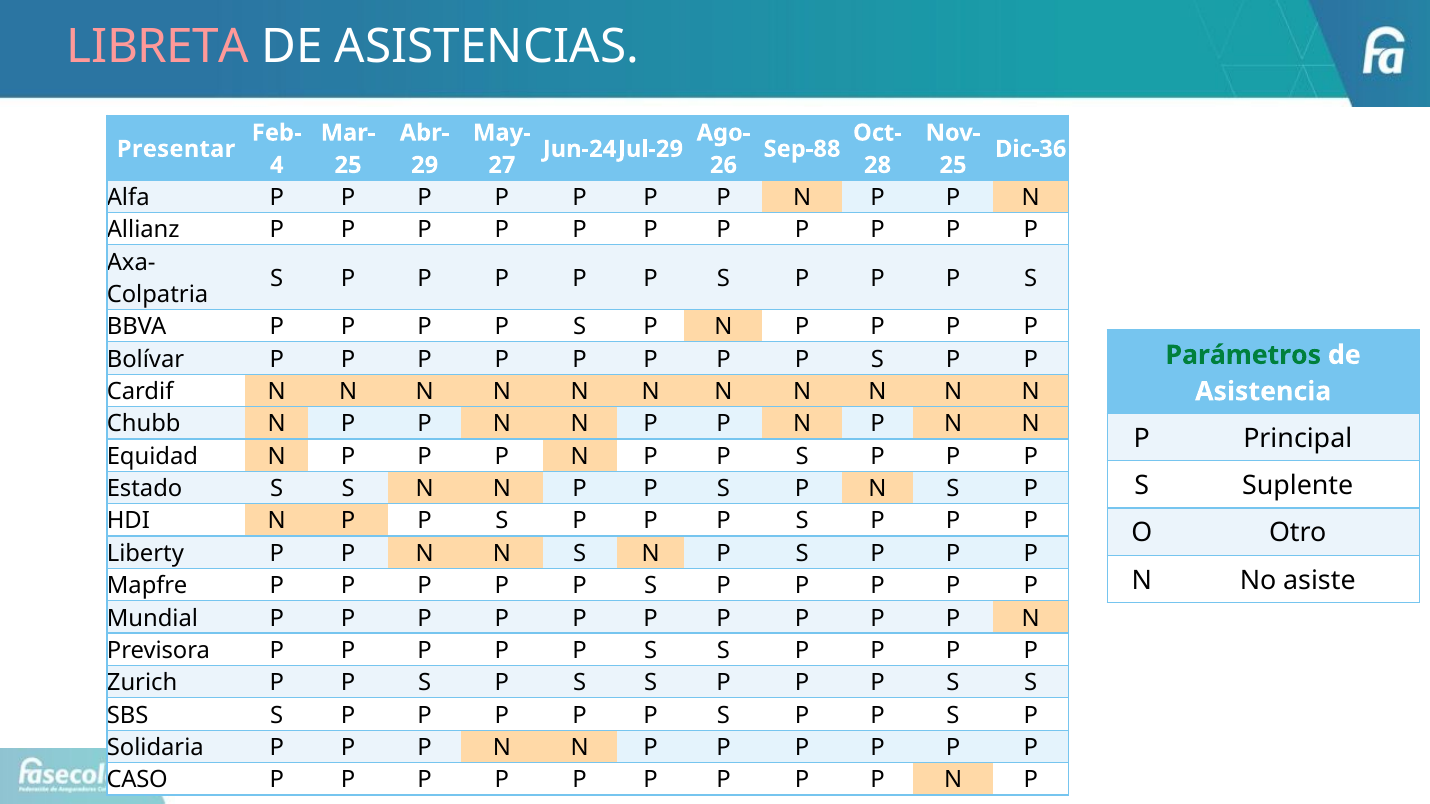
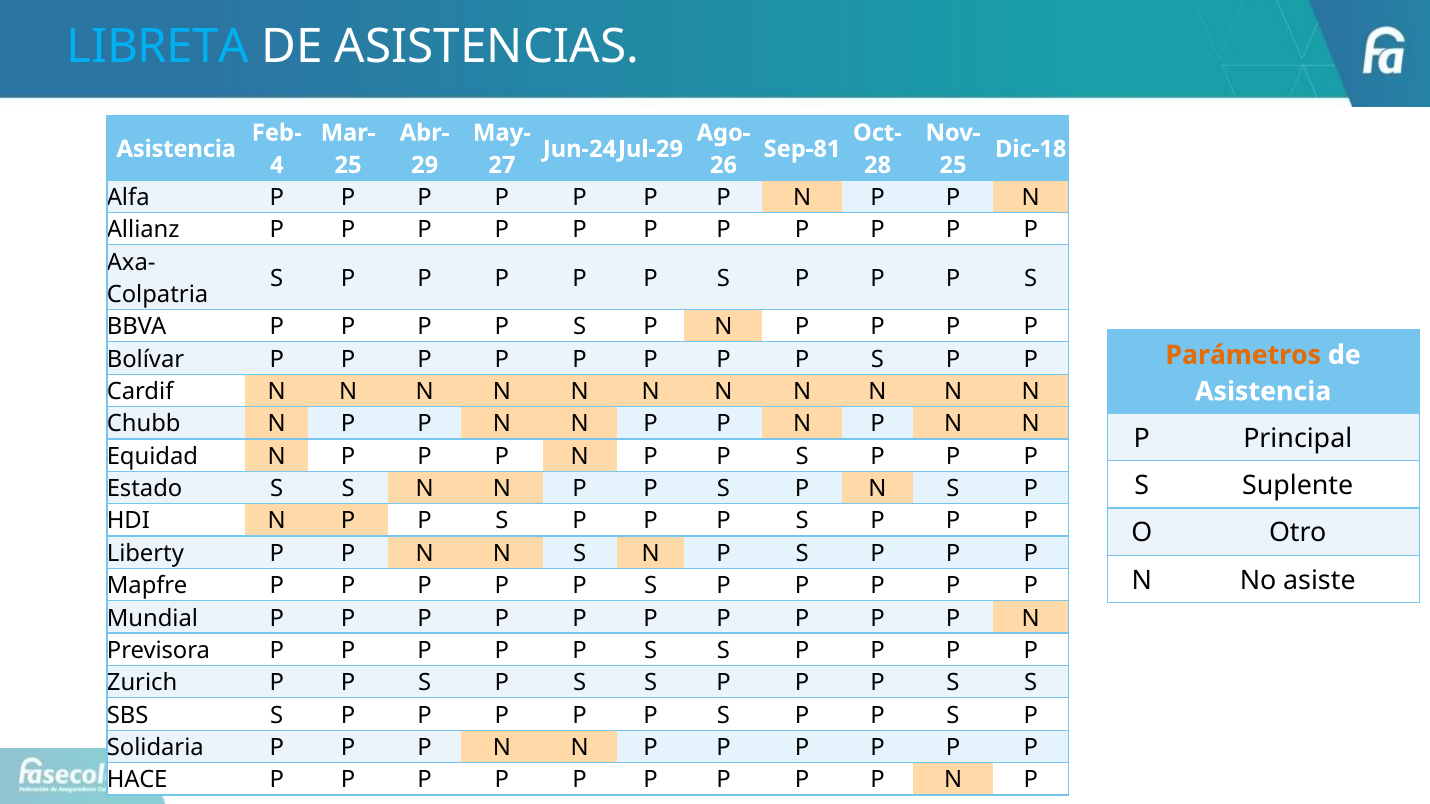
LIBRETA colour: pink -> light blue (158, 47)
Presentar: Presentar -> Asistencia (176, 149)
Sep-88: Sep-88 -> Sep-81 (802, 149)
Dic-36: Dic-36 -> Dic-18 (1031, 149)
Parámetros colour: green -> orange (1243, 355)
CASO: CASO -> HACE (137, 780)
